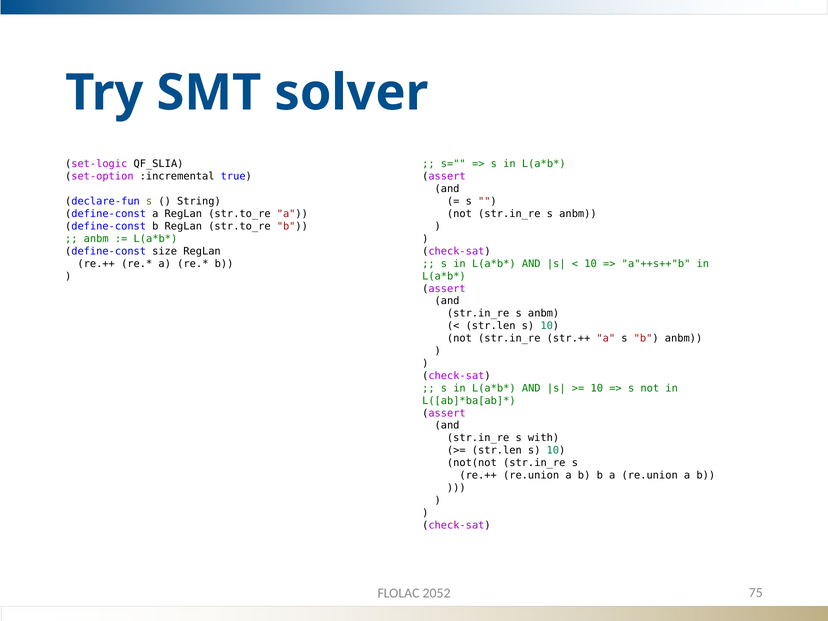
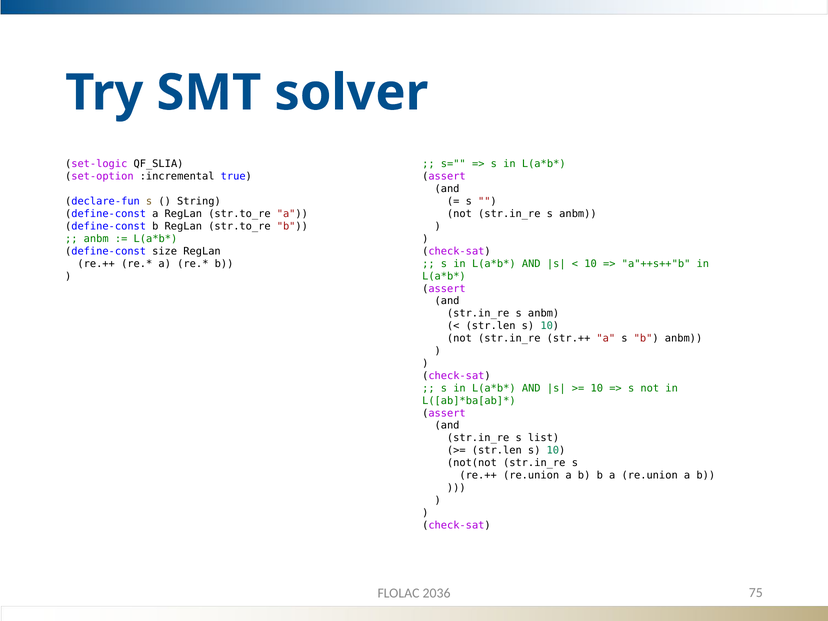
with: with -> list (544, 438)
2052: 2052 -> 2036 (437, 593)
